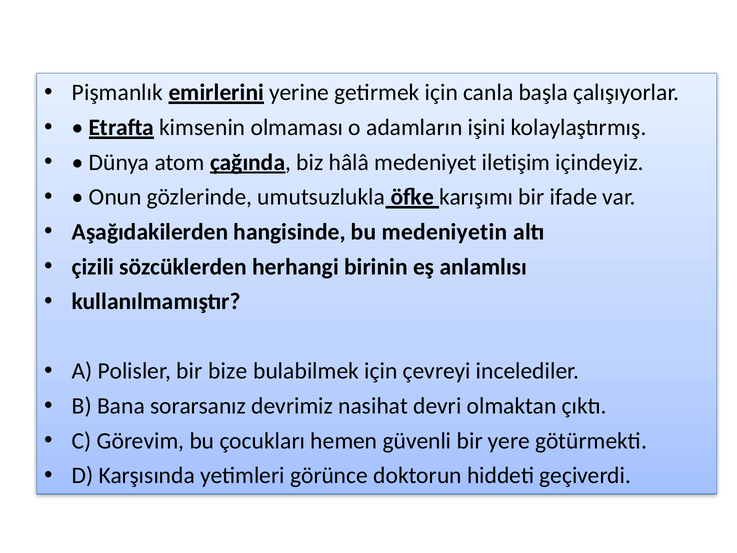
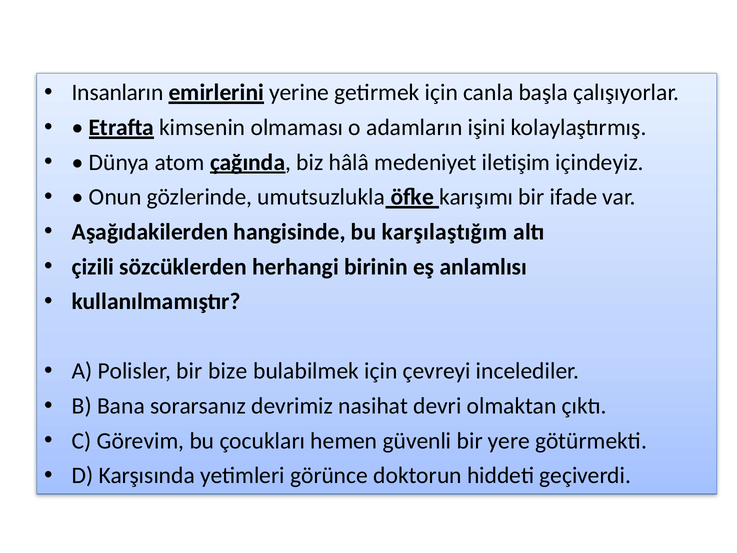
Pişmanlık: Pişmanlık -> Insanların (118, 93)
medeniyetin: medeniyetin -> karşılaştığım (445, 232)
